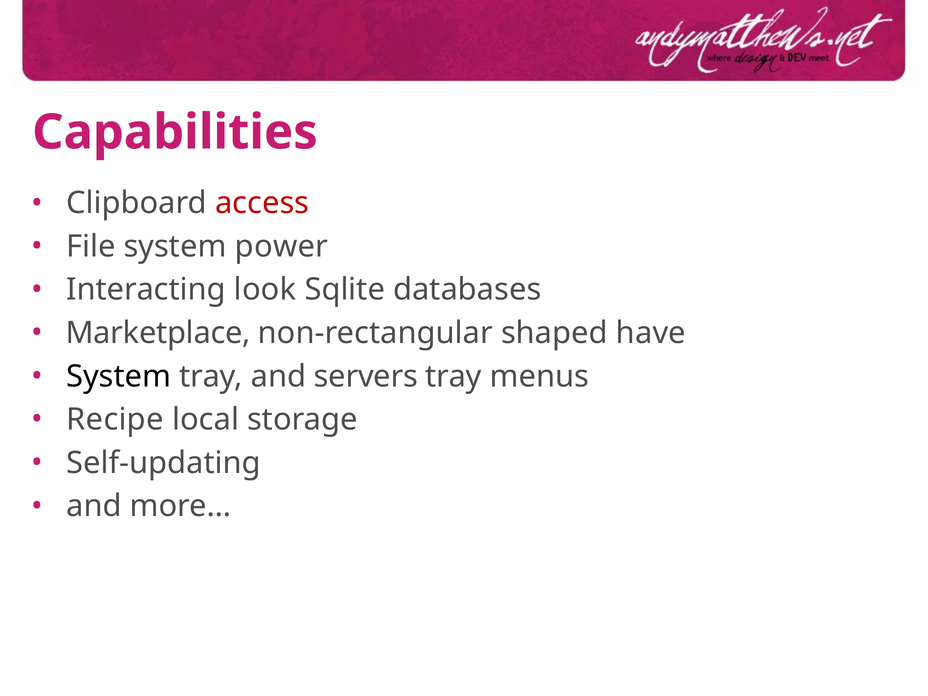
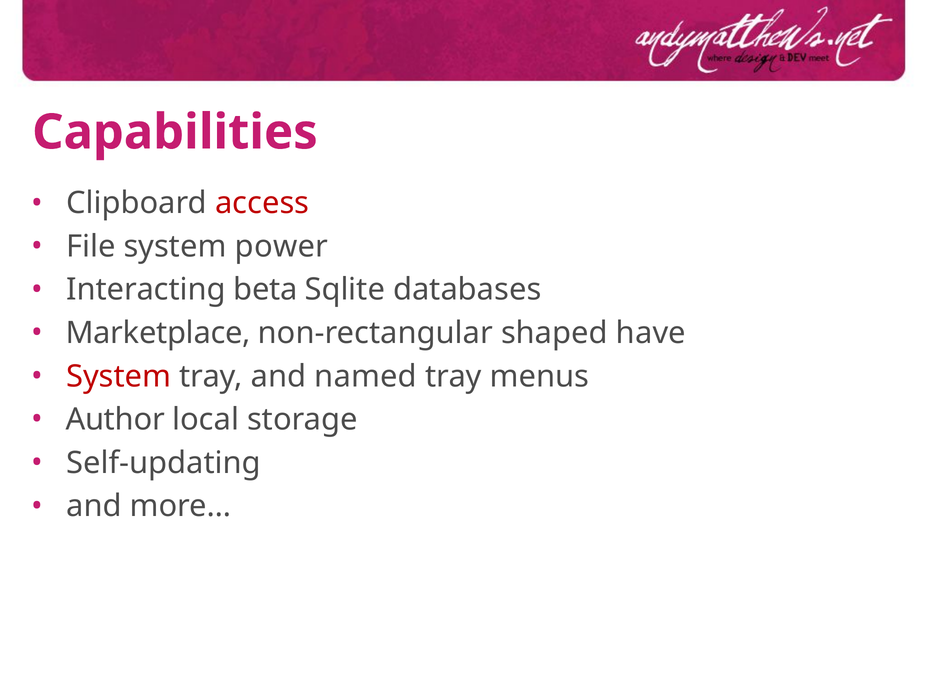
look: look -> beta (265, 290)
System colour: black -> red (119, 376)
servers: servers -> named (366, 376)
Recipe: Recipe -> Author (115, 420)
